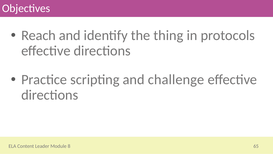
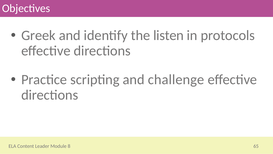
Reach: Reach -> Greek (38, 35)
thing: thing -> listen (169, 35)
